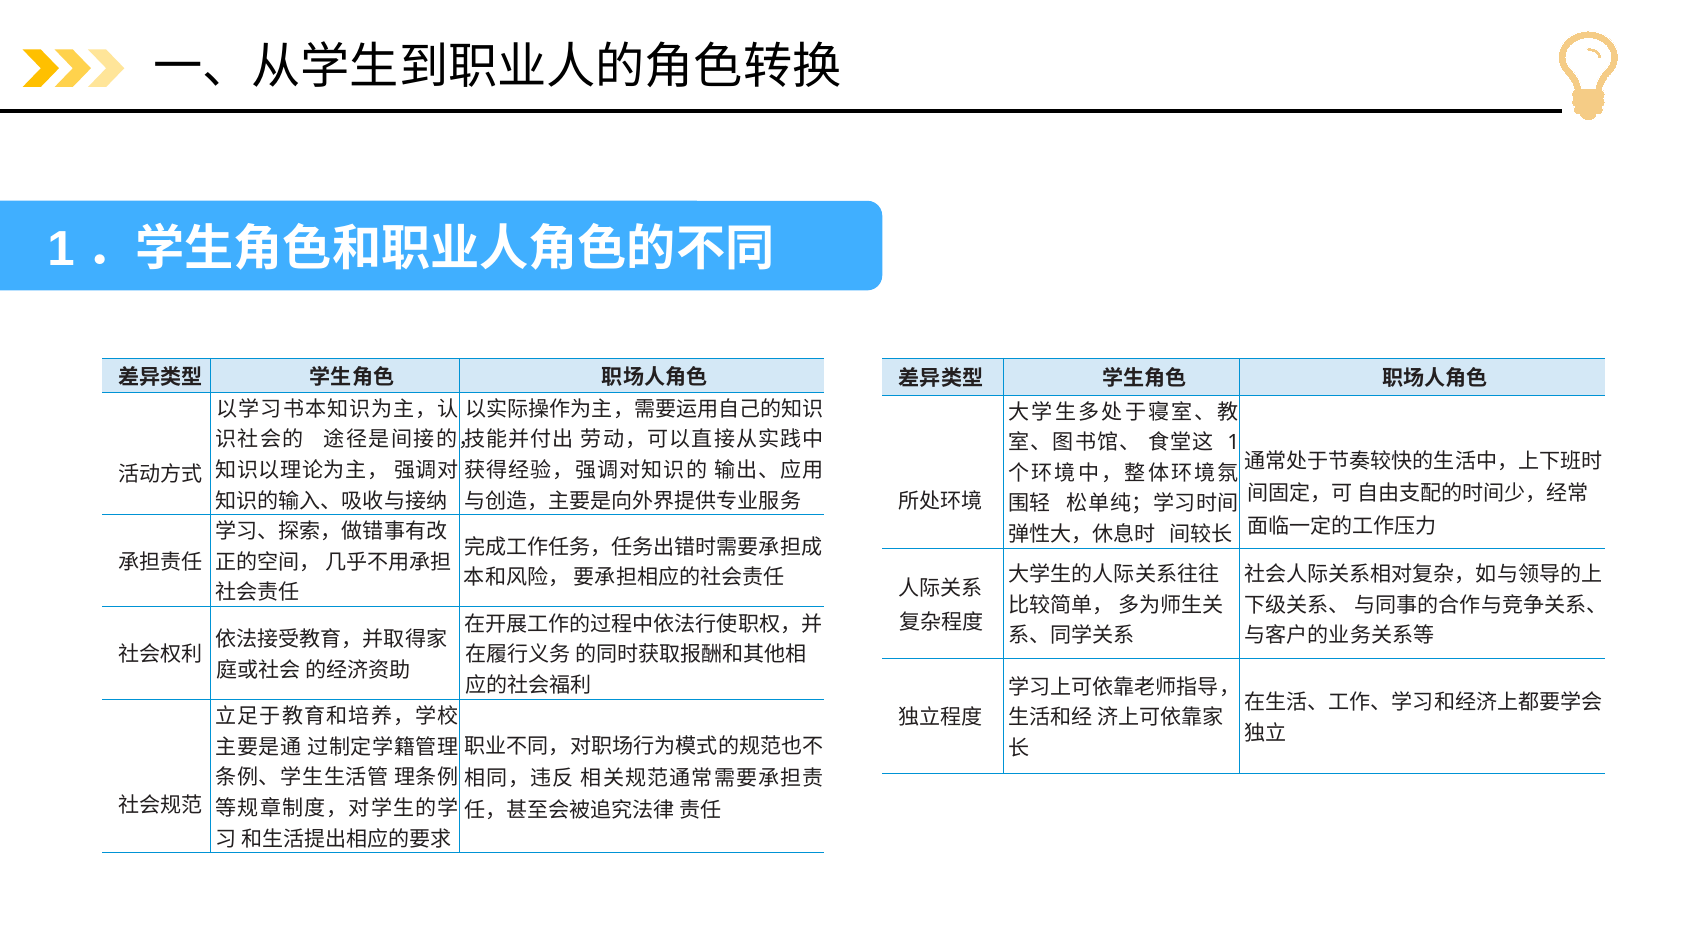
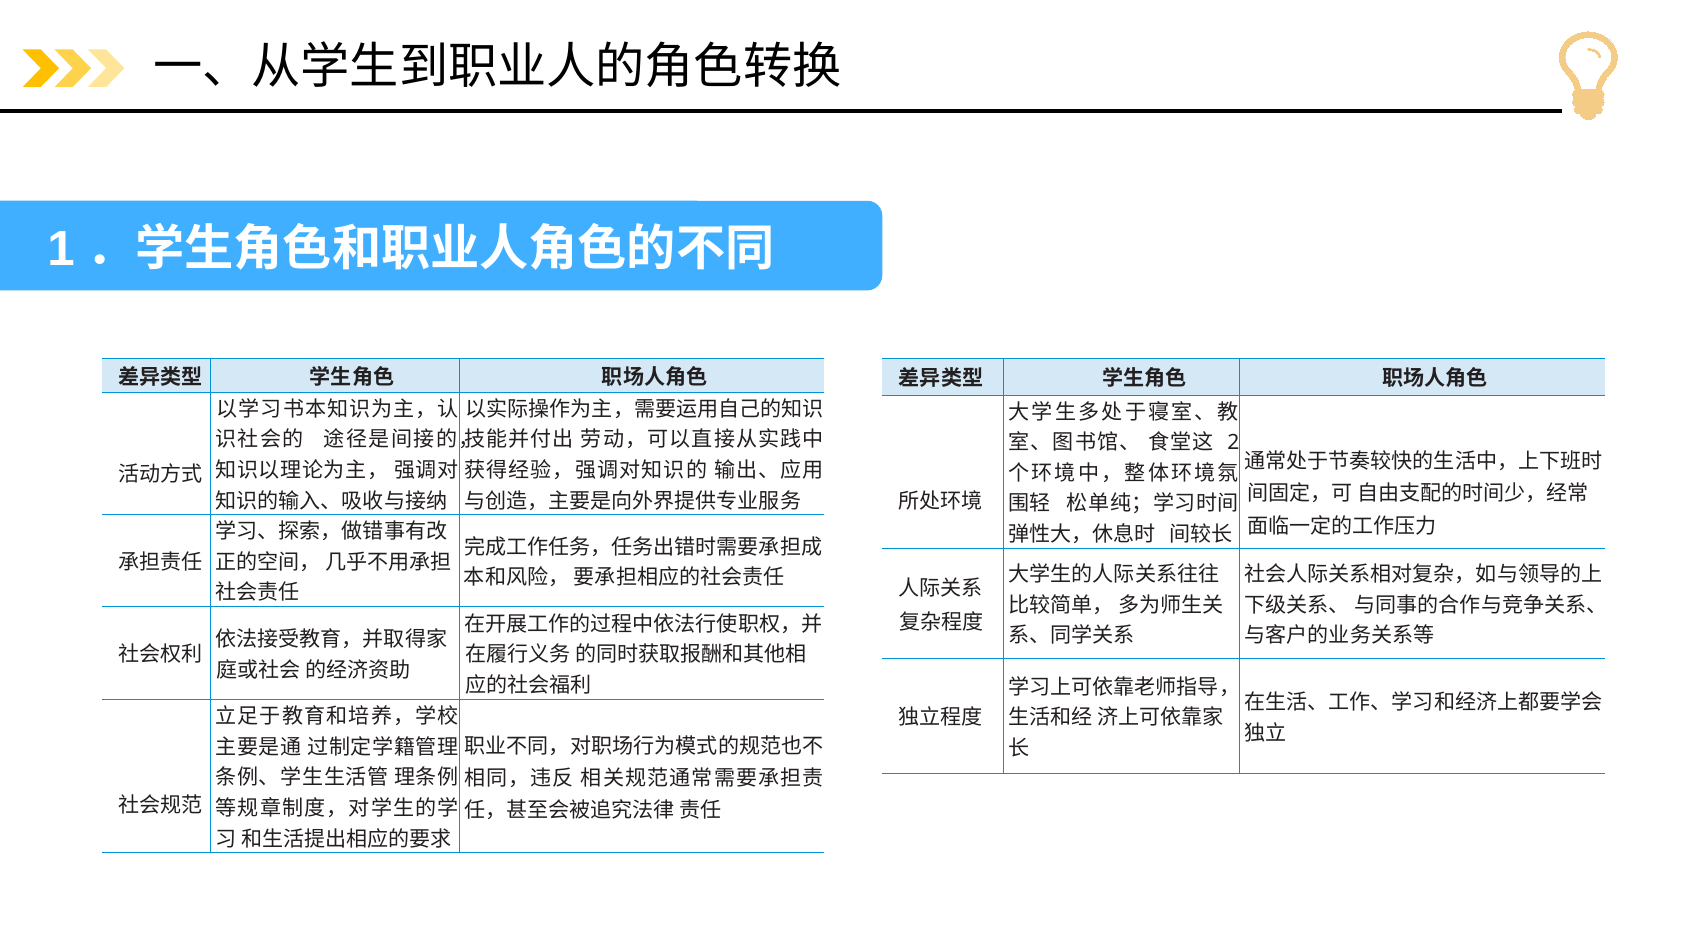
1: 1 -> 2 (1233, 443)
